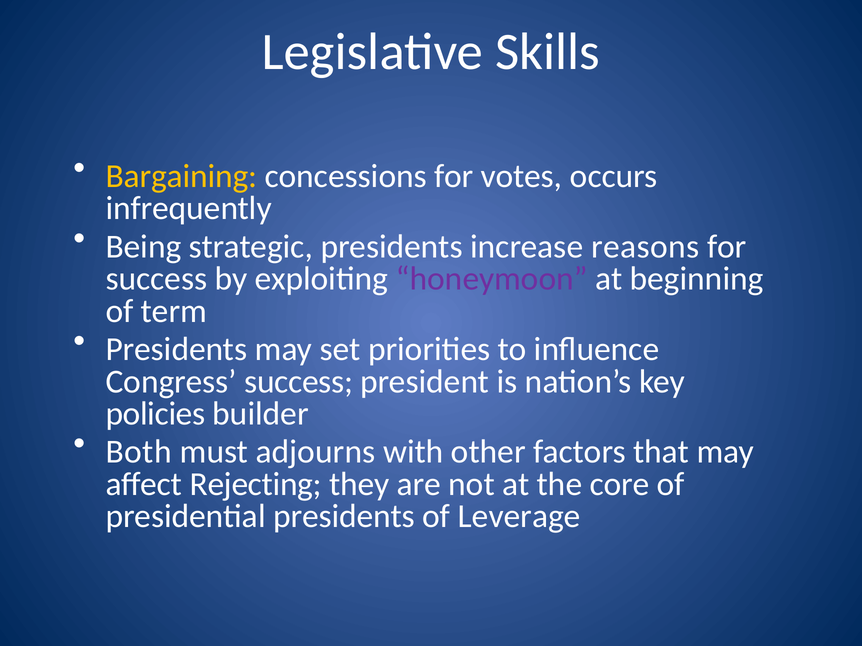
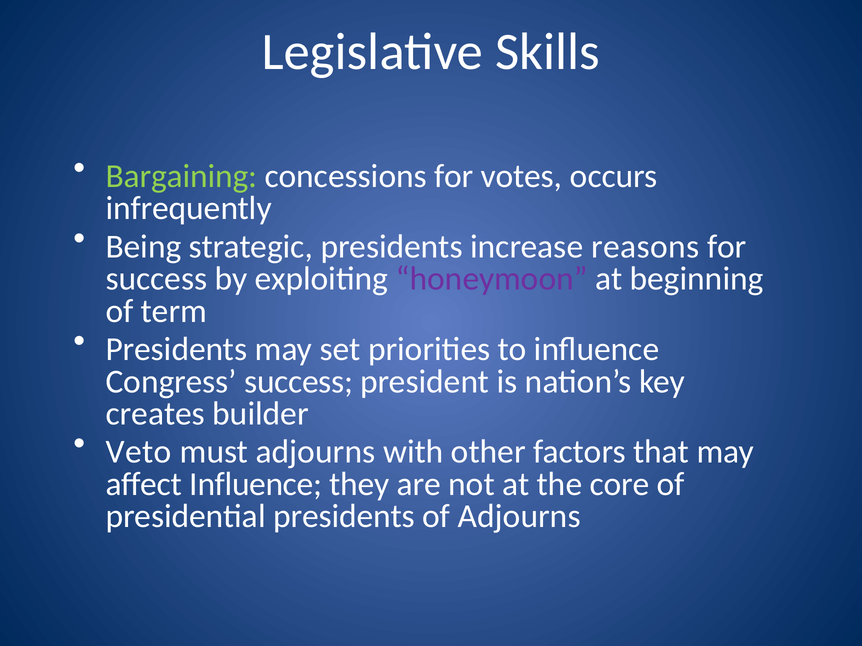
Bargaining colour: yellow -> light green (182, 176)
policies: policies -> creates (155, 414)
Both: Both -> Veto (139, 452)
affect Rejecting: Rejecting -> Influence (256, 484)
of Leverage: Leverage -> Adjourns (519, 517)
